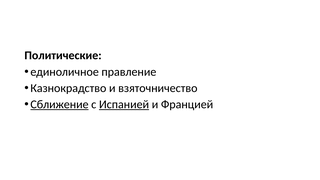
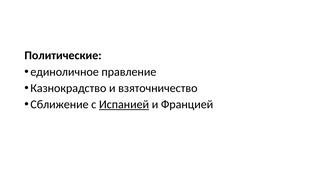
Сближение underline: present -> none (59, 104)
